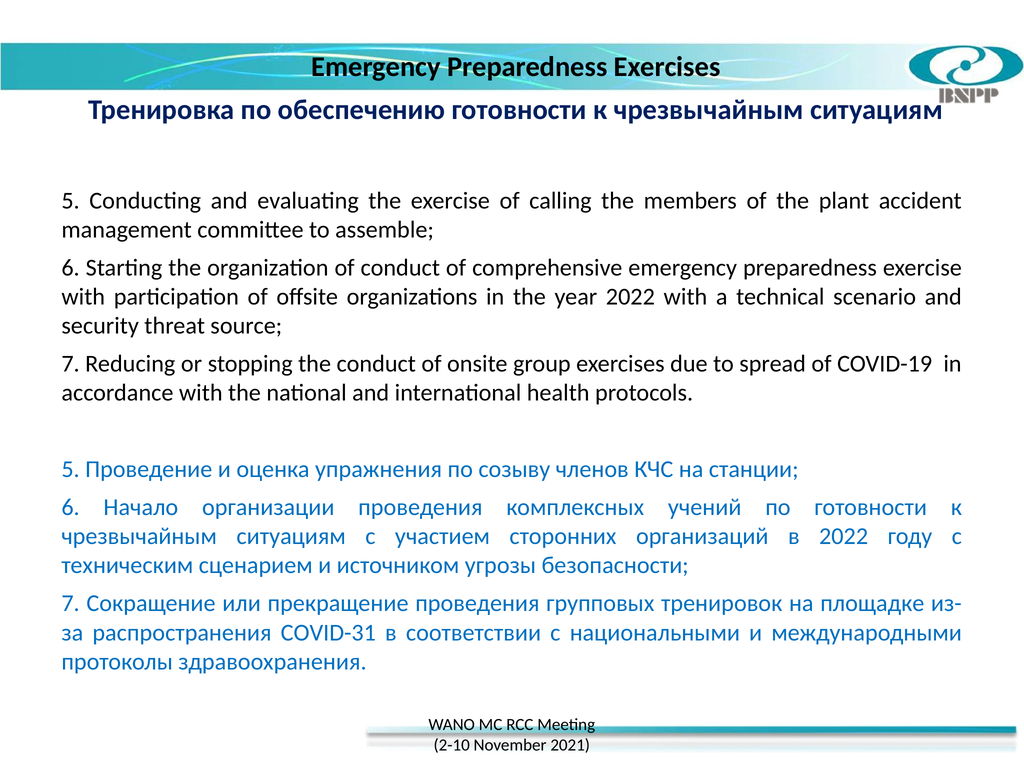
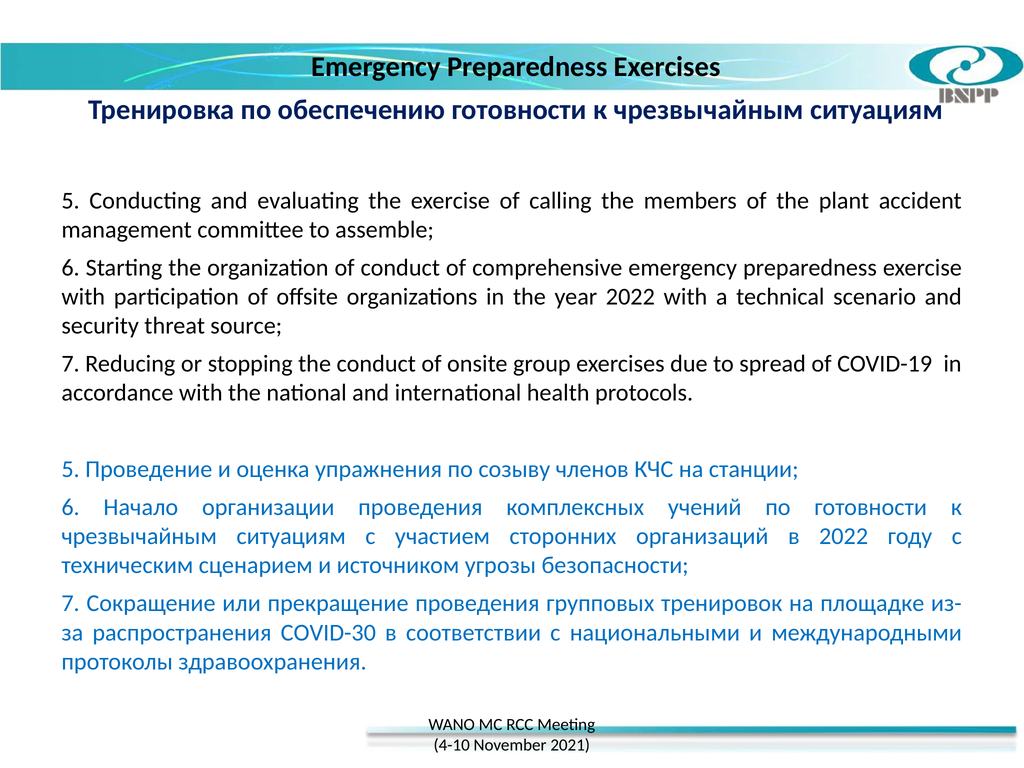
COVID-31: COVID-31 -> COVID-30 (328, 633)
2-10: 2-10 -> 4-10 (452, 745)
